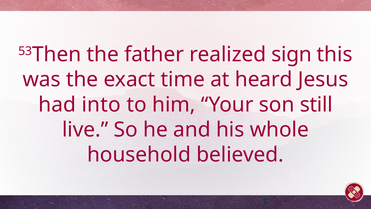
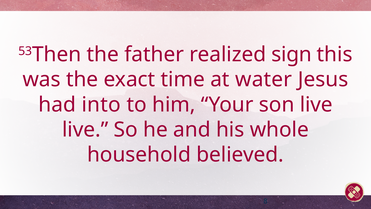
heard: heard -> water (264, 79)
son still: still -> live (316, 104)
